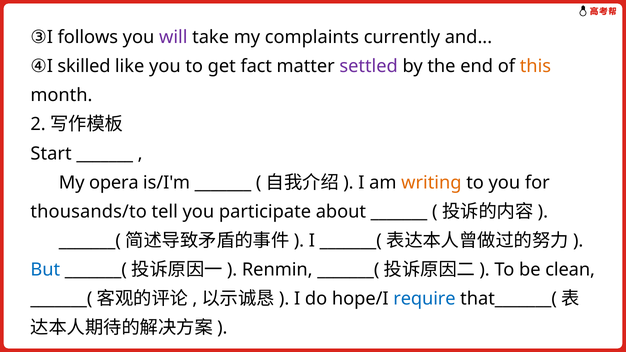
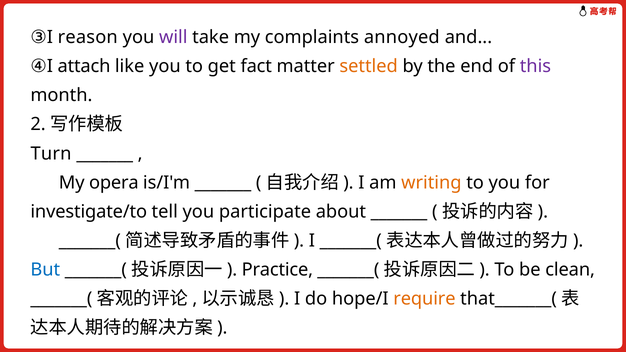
follows: follows -> reason (88, 37)
currently: currently -> annoyed (402, 37)
skilled: skilled -> attach (84, 66)
settled colour: purple -> orange (369, 66)
this colour: orange -> purple (535, 66)
Start: Start -> Turn (51, 154)
thousands/to: thousands/to -> investigate/to (89, 212)
Renmin: Renmin -> Practice (277, 270)
require colour: blue -> orange (424, 299)
